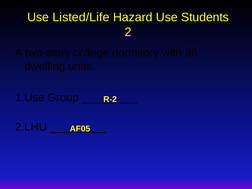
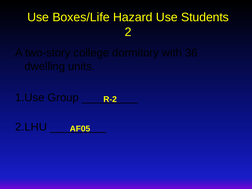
Listed/Life: Listed/Life -> Boxes/Life (81, 17)
